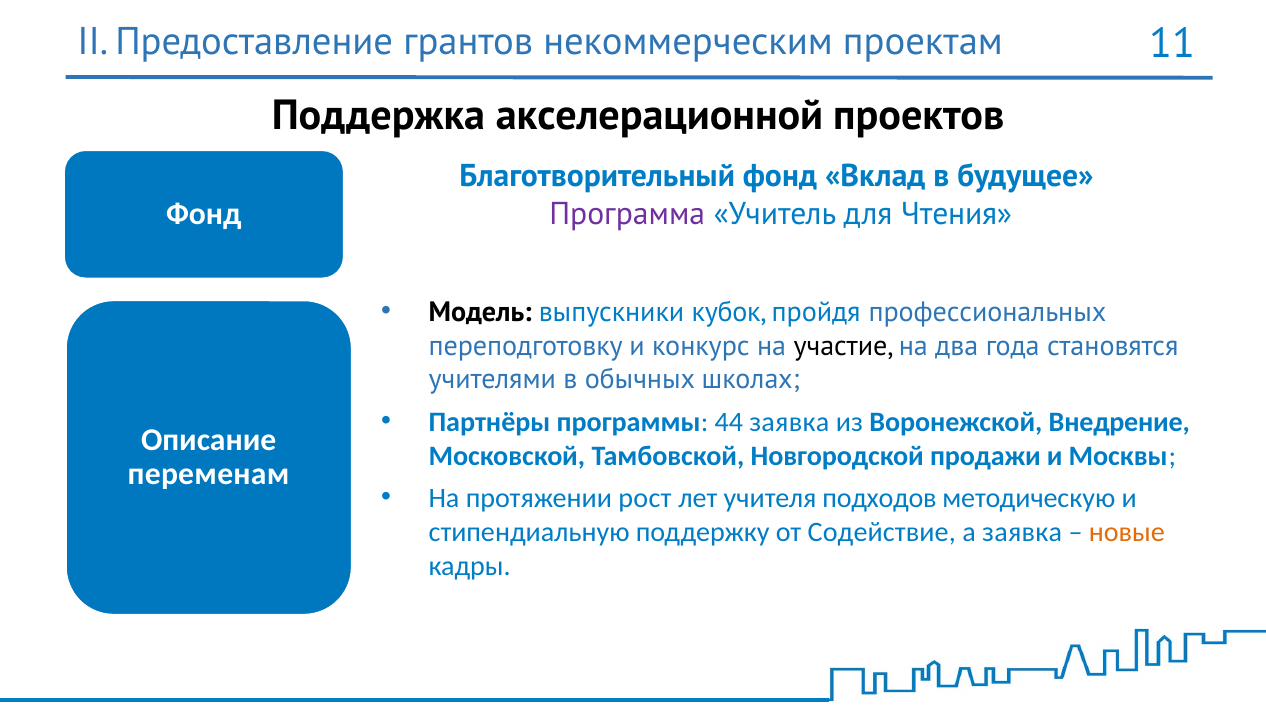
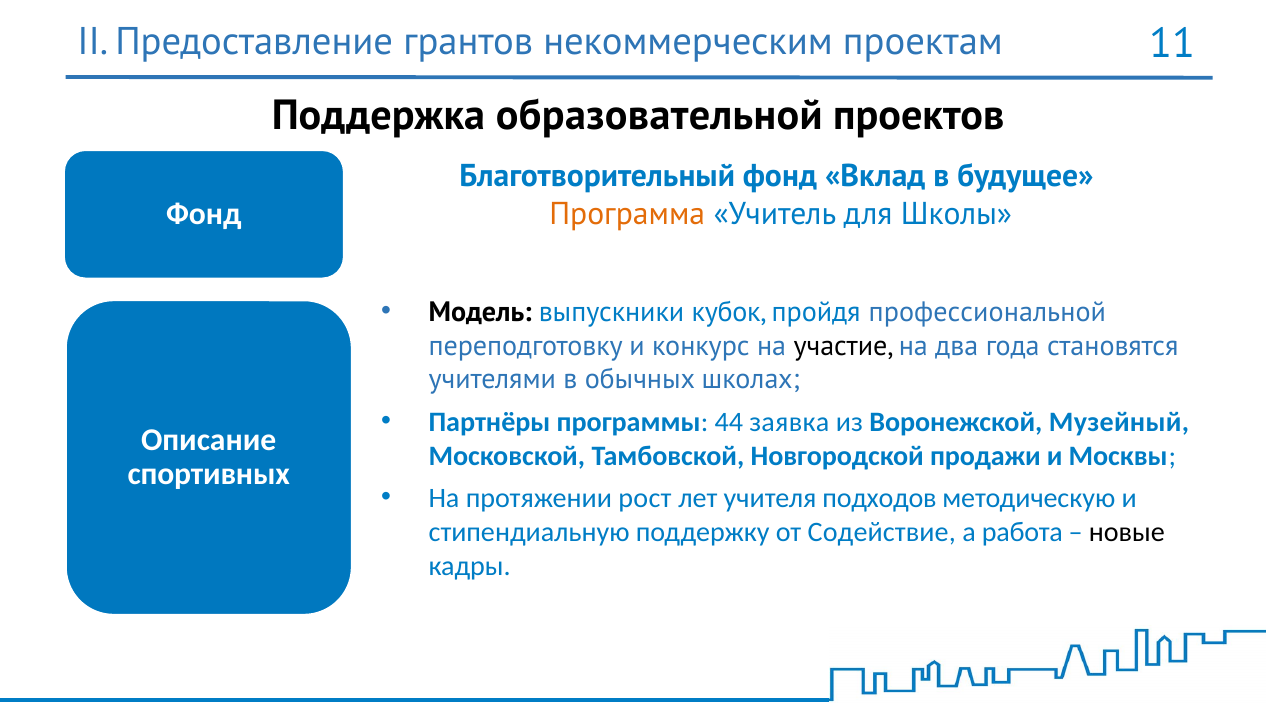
акселерационной: акселерационной -> образовательной (659, 116)
Программа colour: purple -> orange (627, 214)
Чтения: Чтения -> Школы (957, 214)
профессиональных: профессиональных -> профессиональной (987, 312)
Внедрение: Внедрение -> Музейный (1119, 422)
переменам: переменам -> спортивных (209, 475)
а заявка: заявка -> работа (1022, 532)
новые colour: orange -> black (1127, 532)
